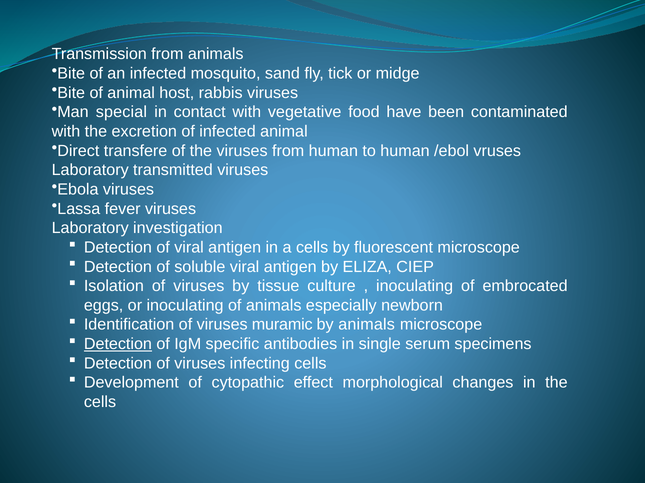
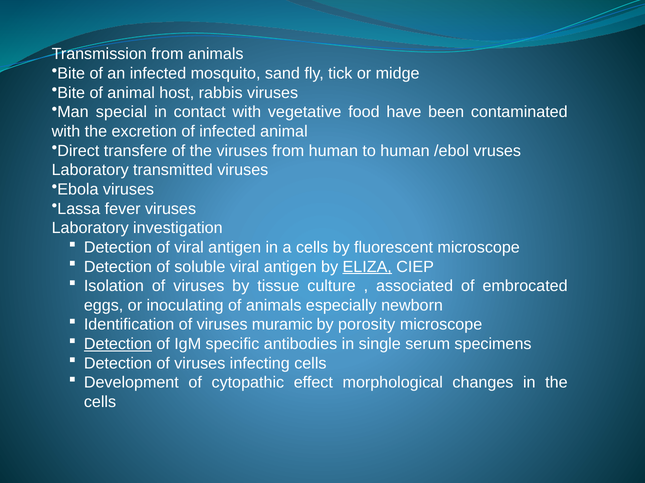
ELIZA underline: none -> present (367, 267)
inoculating: inoculating -> associated (415, 286)
by animals: animals -> porosity (367, 325)
